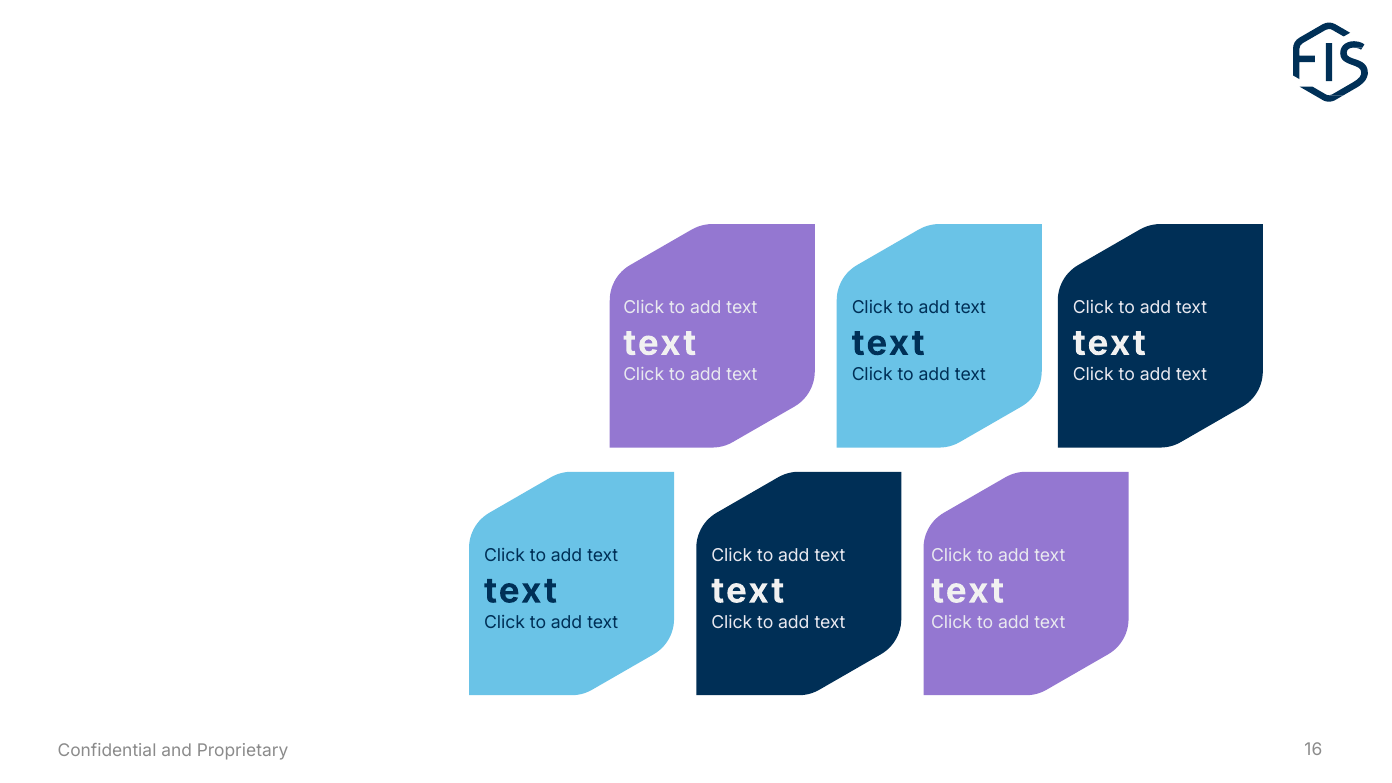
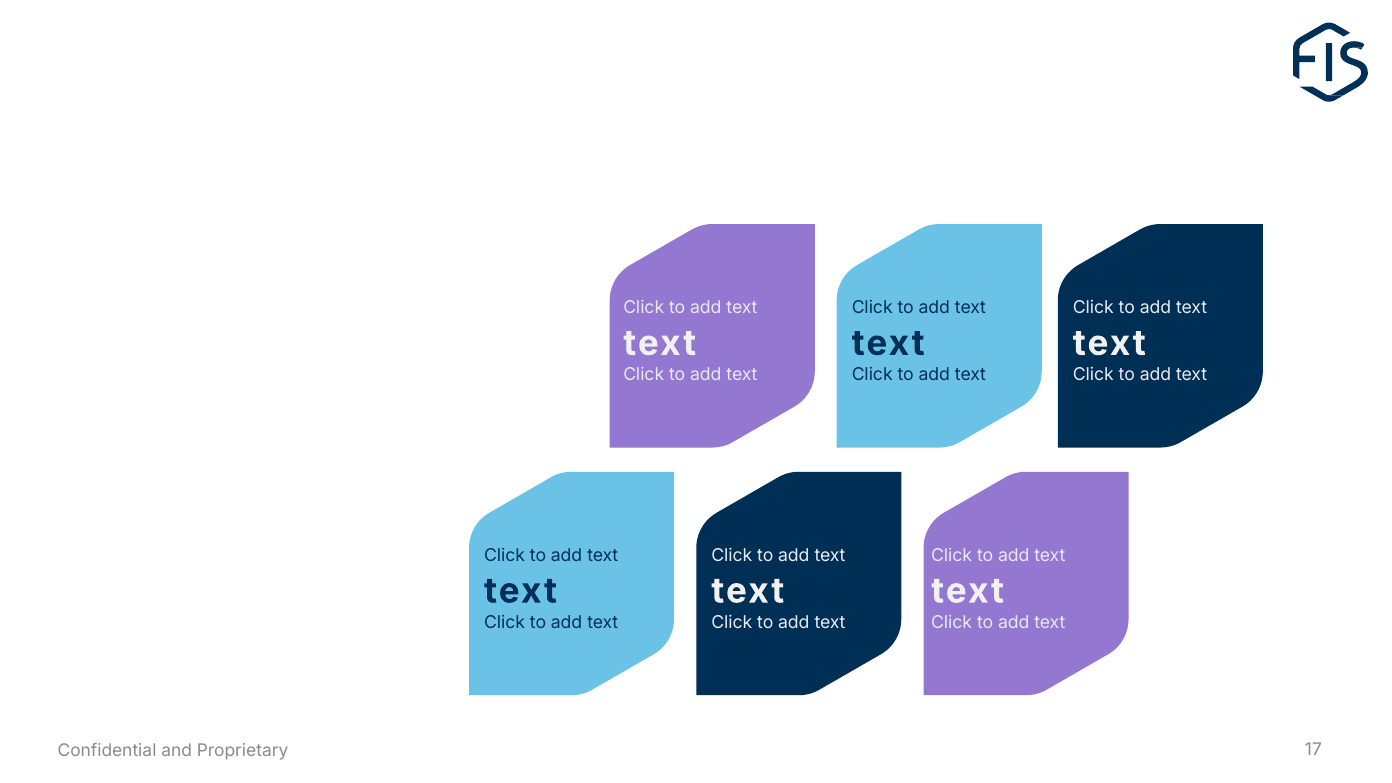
16: 16 -> 17 (1313, 750)
